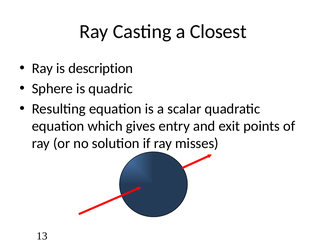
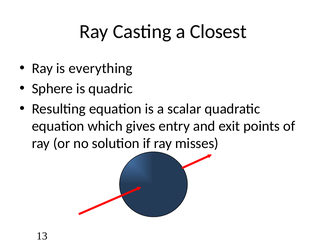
description: description -> everything (101, 68)
